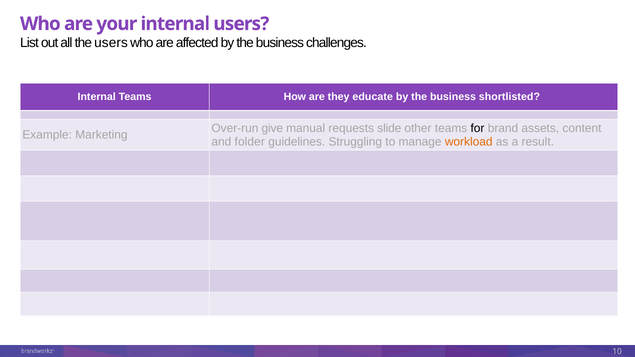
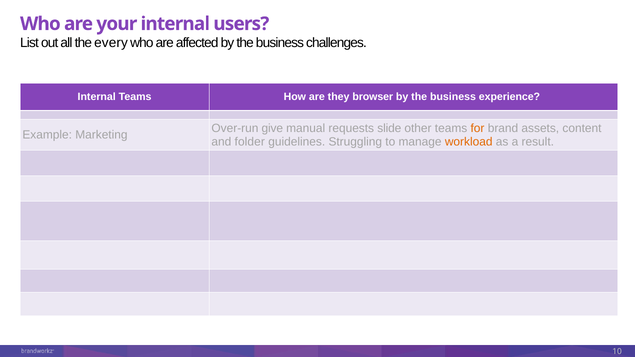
the users: users -> every (111, 43)
educate: educate -> browser (373, 97)
shortlisted: shortlisted -> experience (509, 97)
for colour: black -> orange (478, 128)
